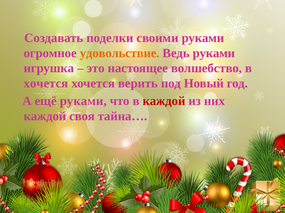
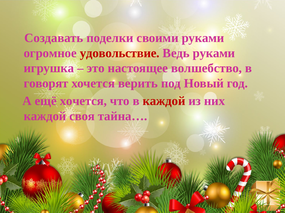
удовольствие colour: orange -> red (120, 53)
хочется: хочется -> говорят (46, 84)
ещё руками: руками -> хочется (83, 101)
